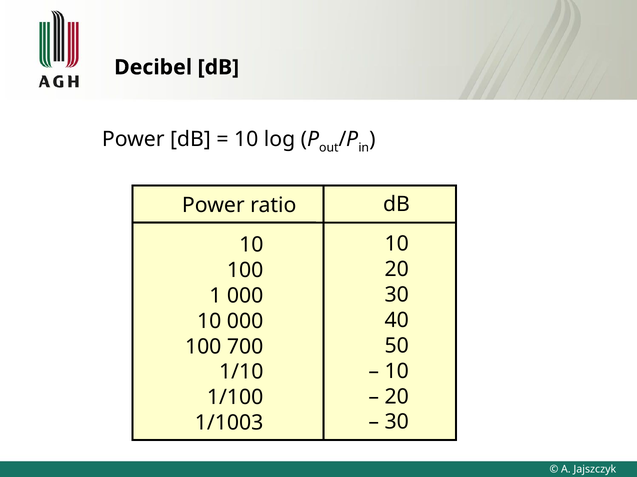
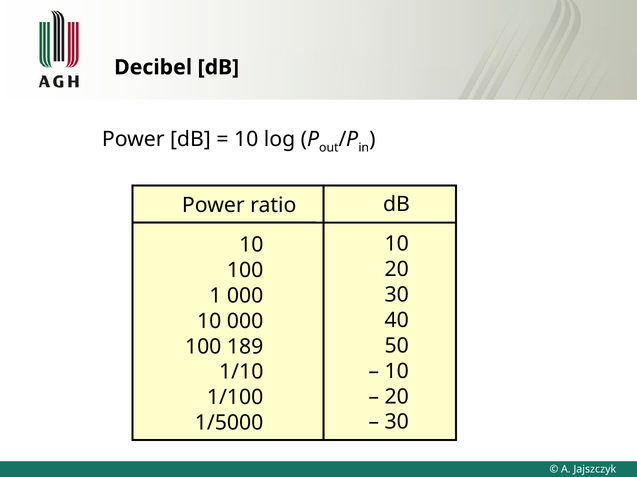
700: 700 -> 189 (245, 347)
1/1003: 1/1003 -> 1/5000 (229, 424)
